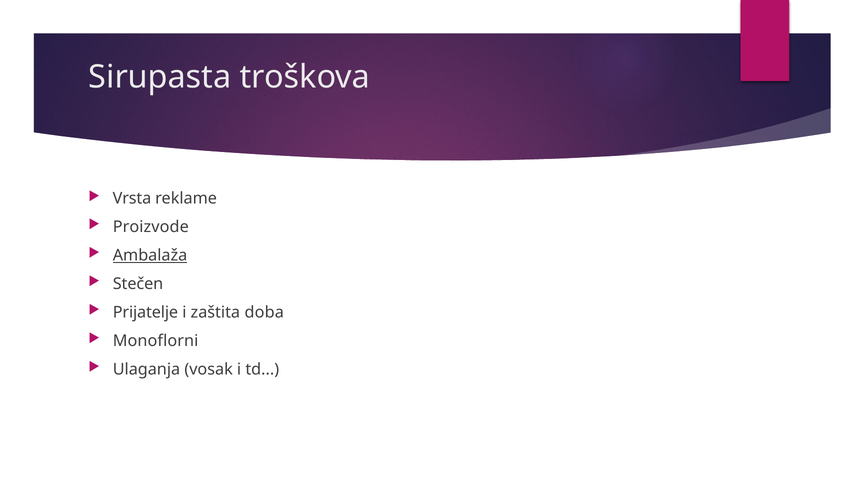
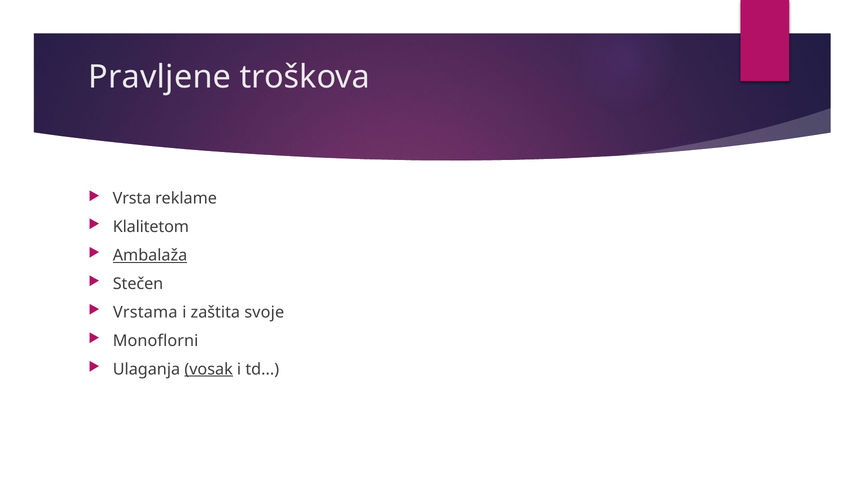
Sirupasta: Sirupasta -> Pravljene (160, 77)
Proizvode: Proizvode -> Klalitetom (151, 227)
Prijatelje: Prijatelje -> Vrstama (145, 313)
doba: doba -> svoje (264, 313)
vosak underline: none -> present (209, 370)
